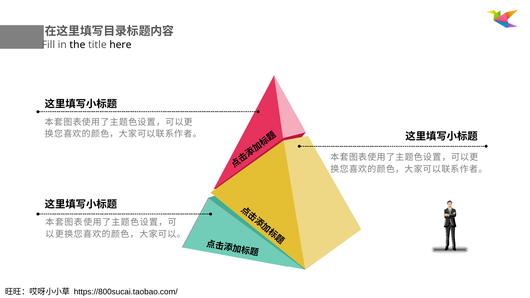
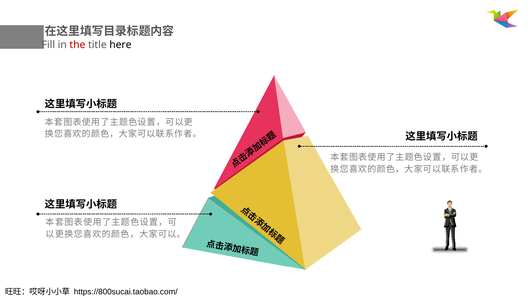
the colour: black -> red (77, 45)
